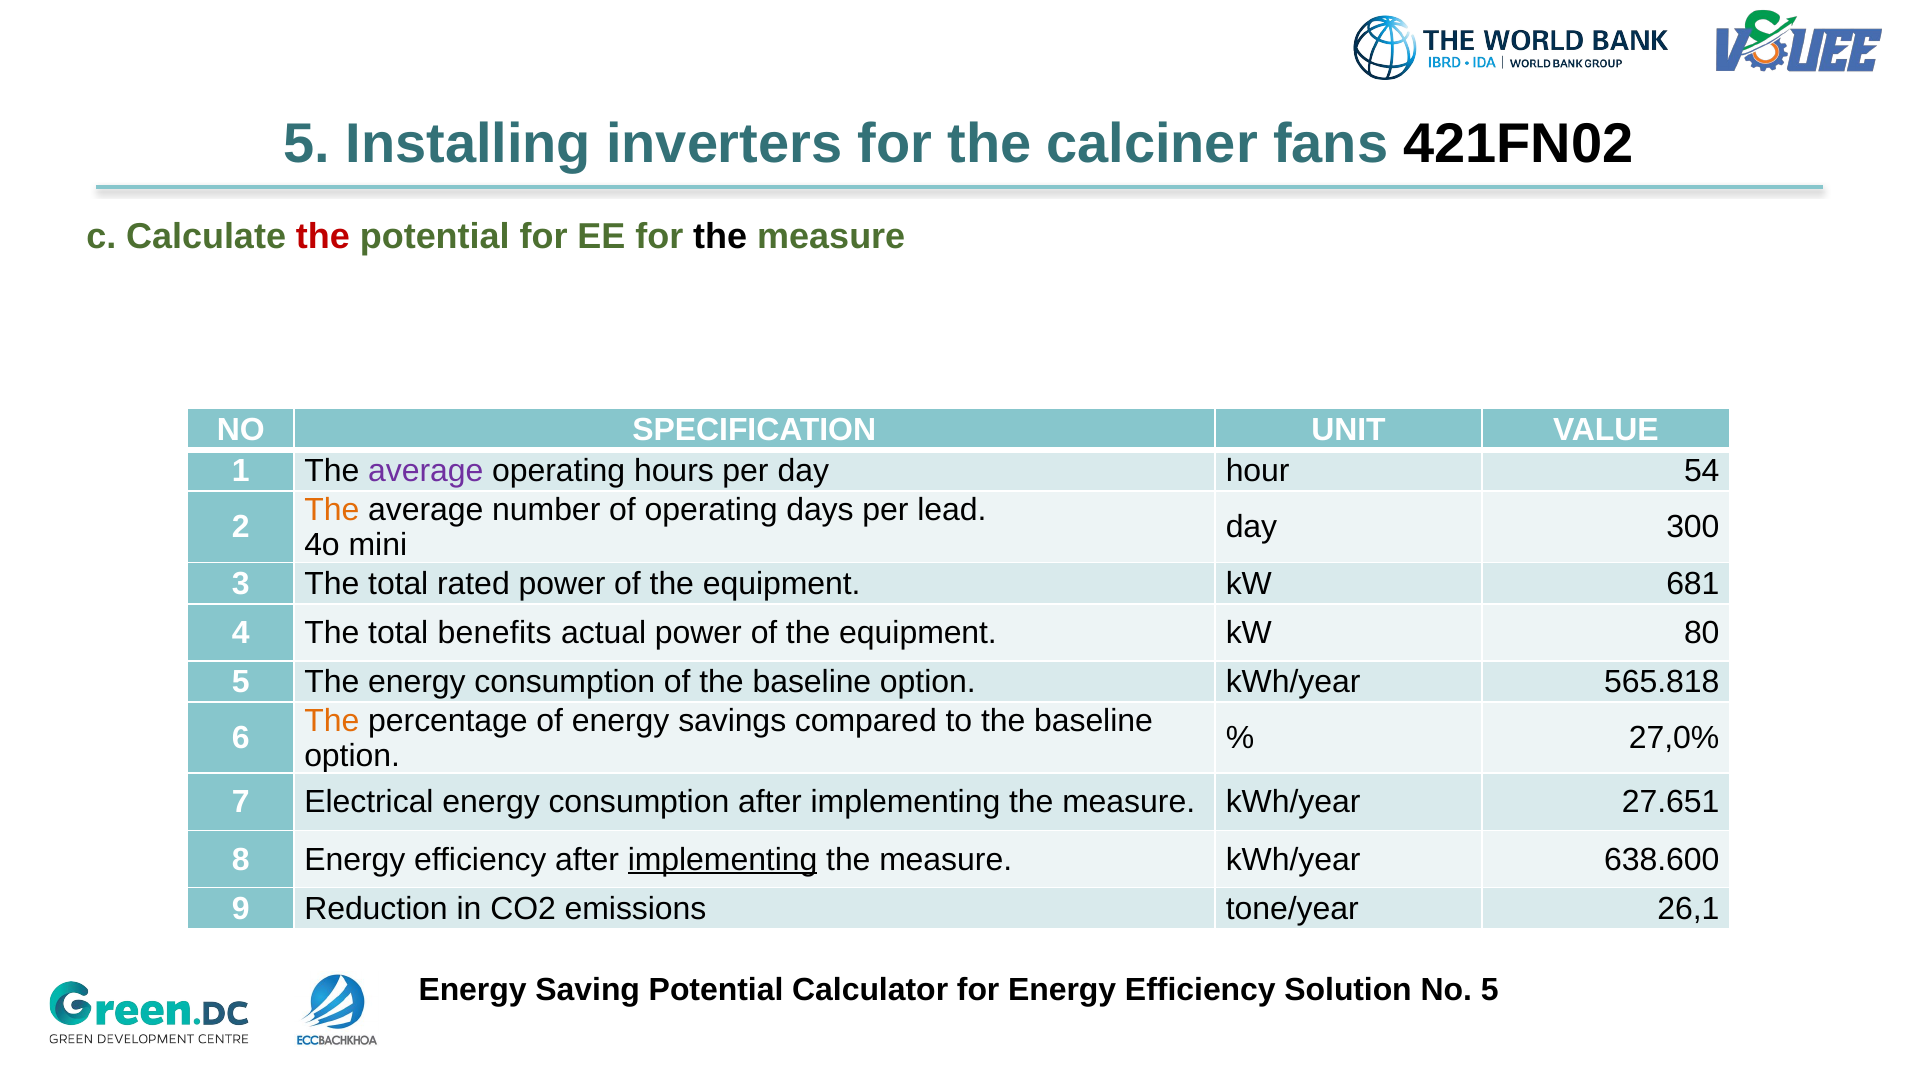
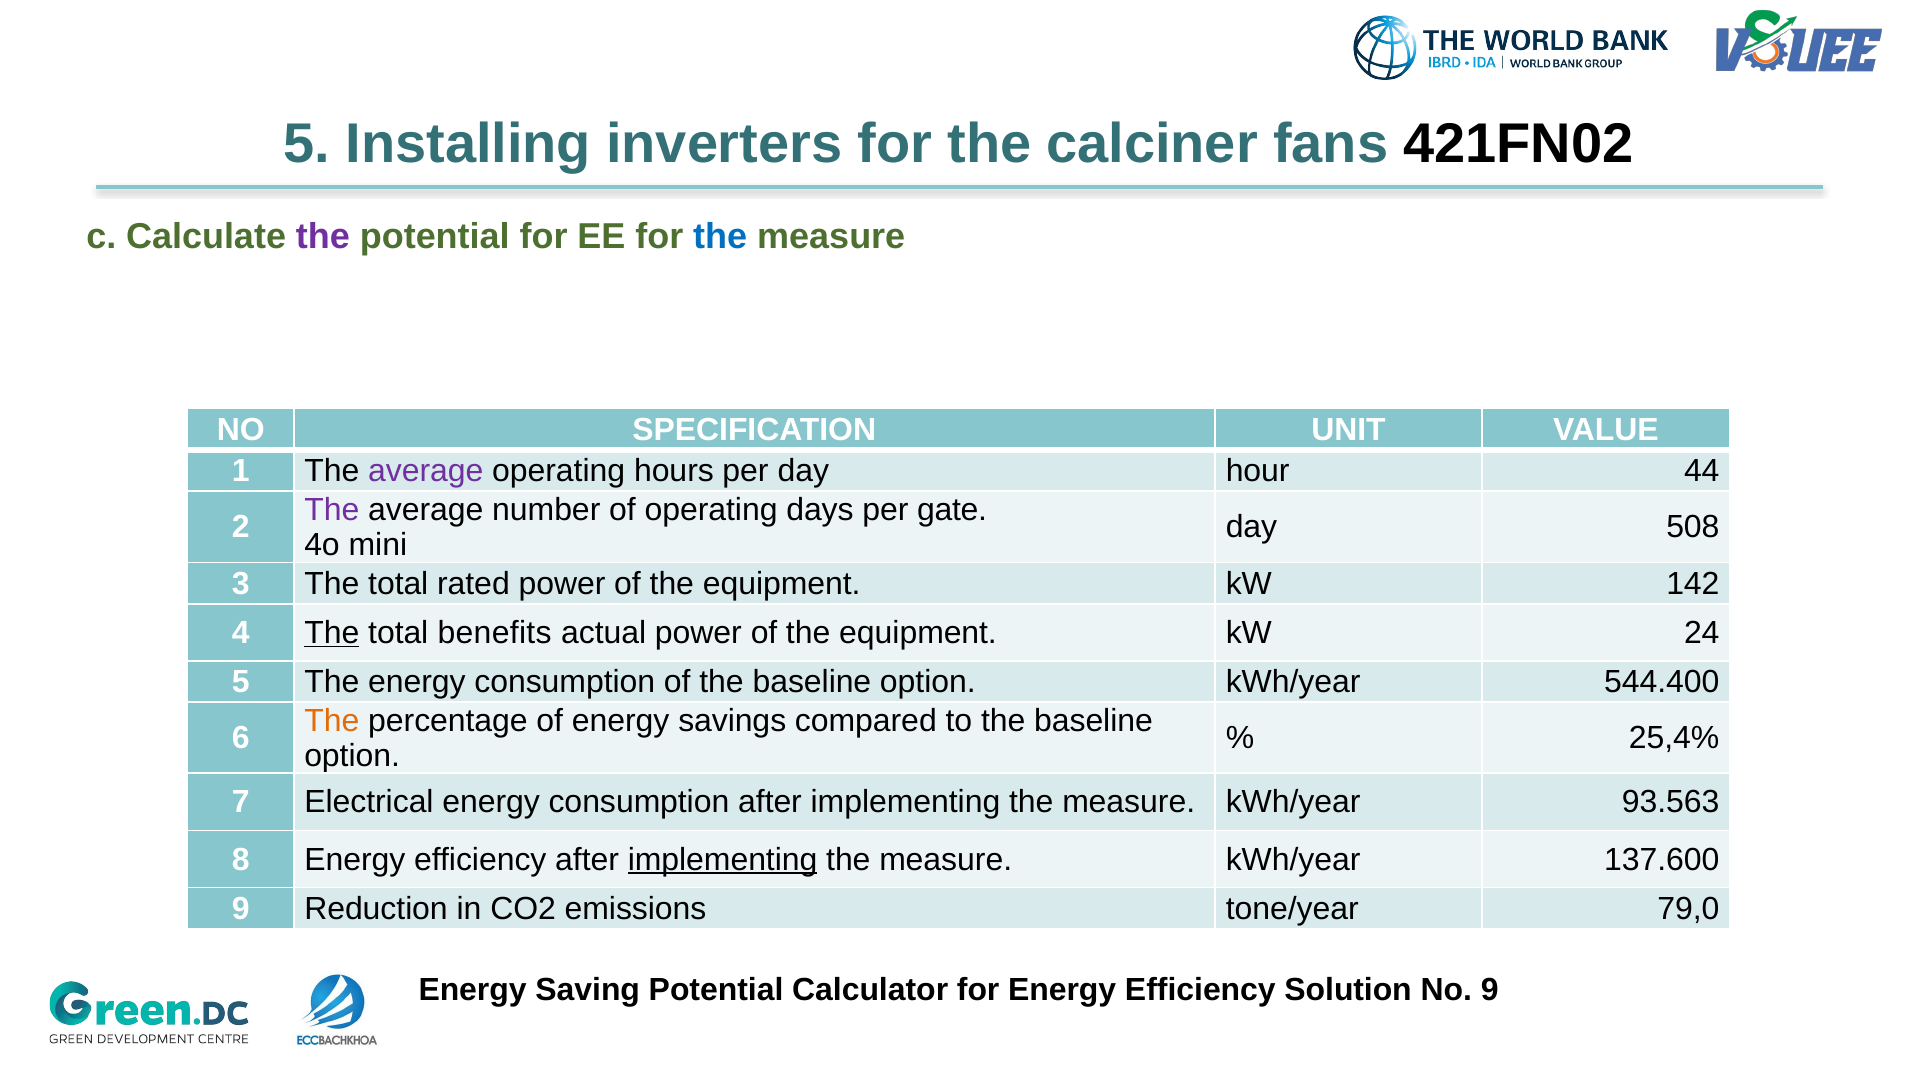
the colour: red -> purple (323, 236)
the colour: black -> blue (720, 236)
54: 54 -> 44 (1702, 471)
The colour: orange -> purple (332, 510)
lead: lead -> gate (952, 510)
300: 300 -> 508 (1693, 528)
681: 681 -> 142 (1693, 584)
The underline: none -> present (332, 633)
80: 80 -> 24 (1702, 633)
565.818: 565.818 -> 544.400 (1662, 682)
27,0%: 27,0% -> 25,4% (1674, 739)
27.651: 27.651 -> 93.563 (1671, 803)
638.600: 638.600 -> 137.600 (1662, 860)
26,1: 26,1 -> 79,0 (1688, 909)
No 5: 5 -> 9 (1490, 990)
